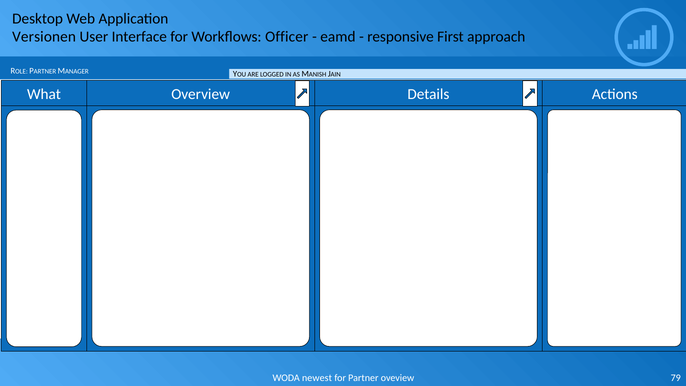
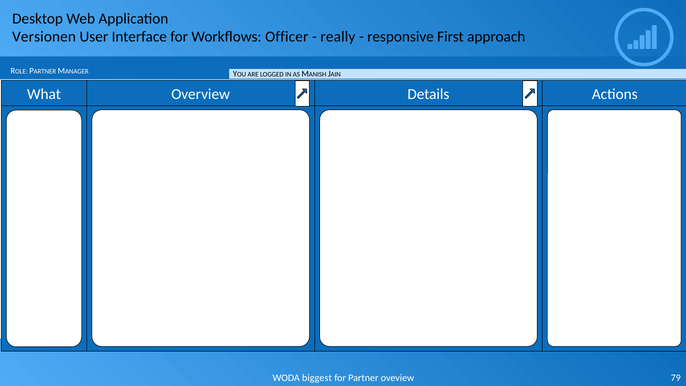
eamd: eamd -> really (338, 37)
newest: newest -> biggest (317, 378)
